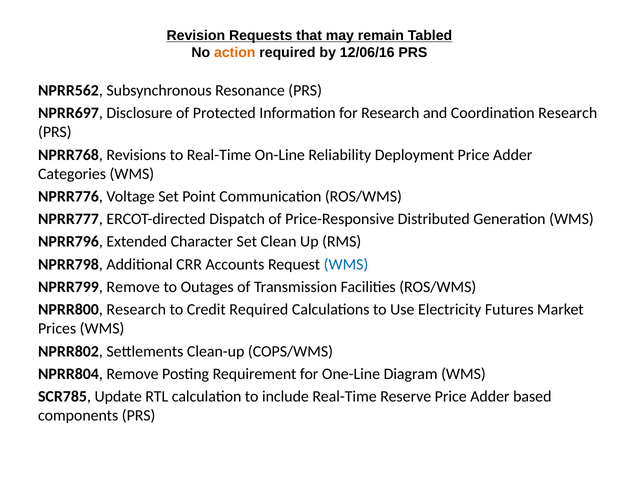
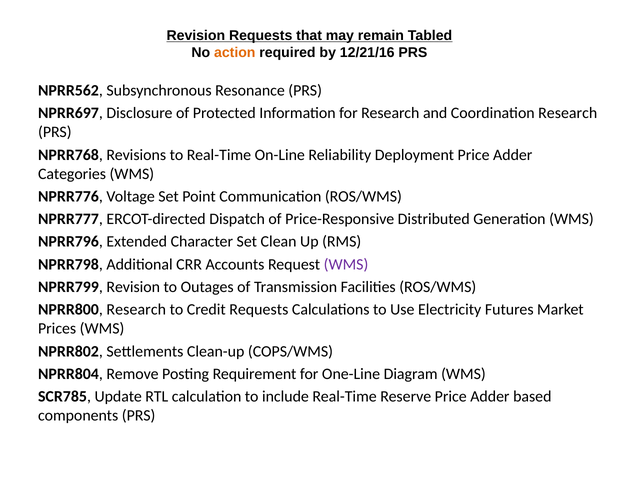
12/06/16: 12/06/16 -> 12/21/16 (367, 52)
WMS colour: blue -> purple (346, 264)
NPRR799 Remove: Remove -> Revision (133, 287)
Credit Required: Required -> Requests (259, 309)
